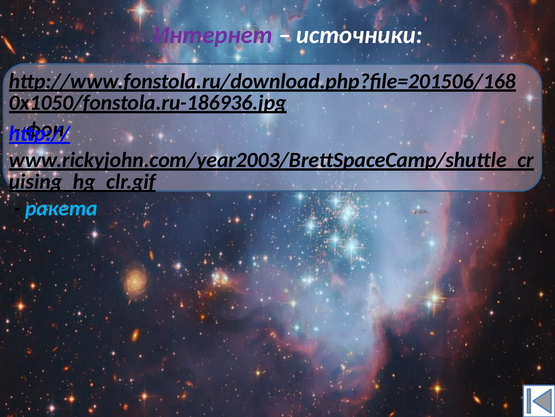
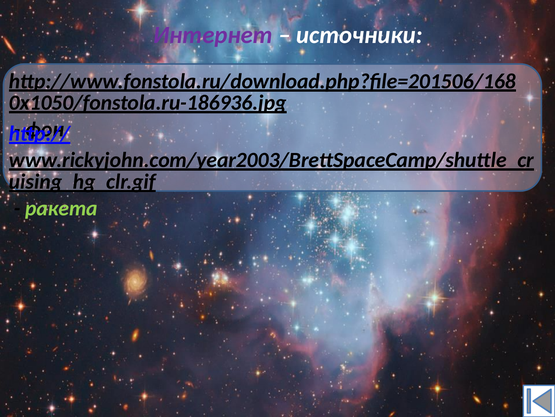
ракета colour: light blue -> light green (61, 208)
